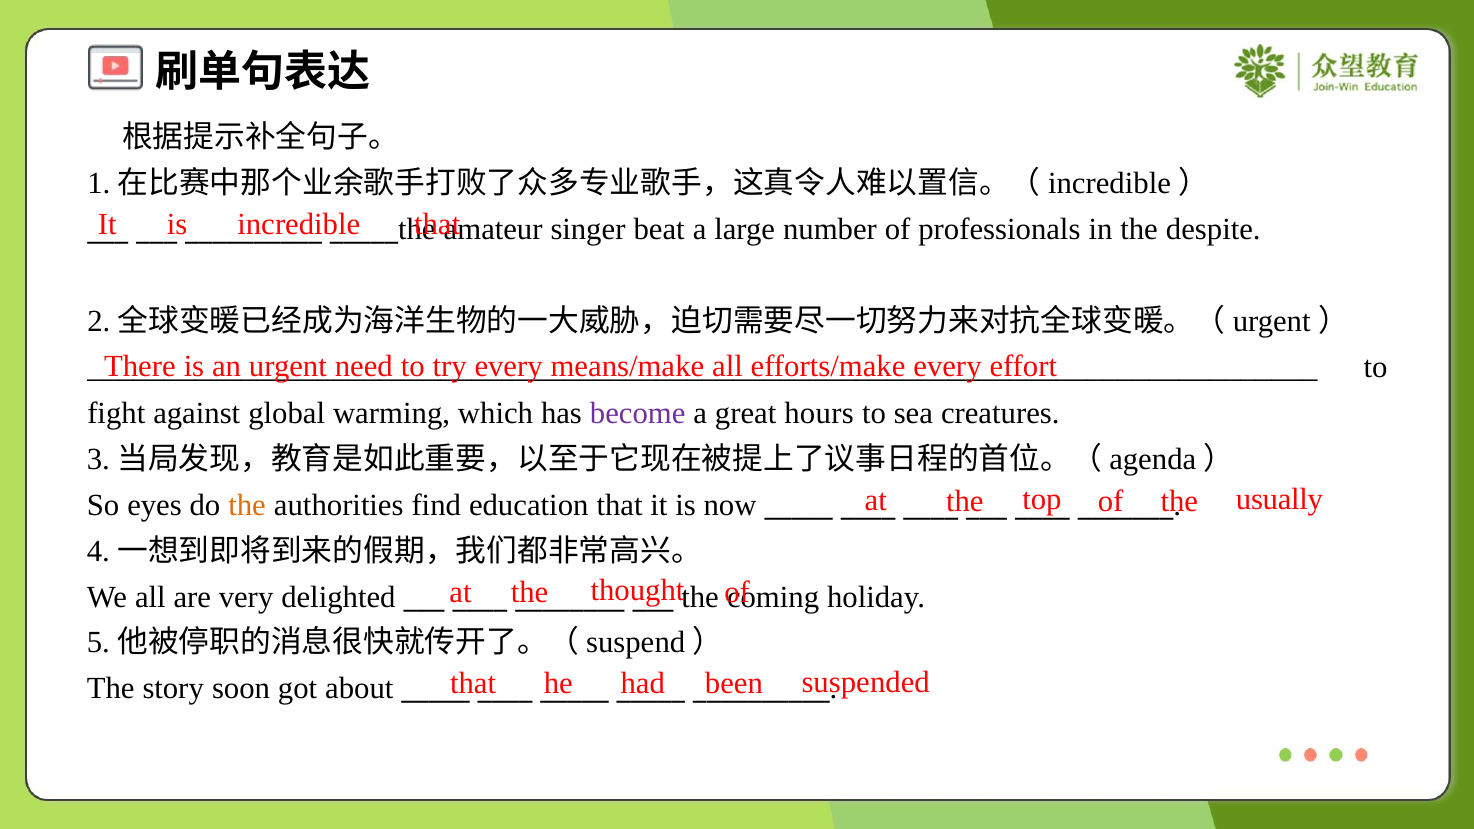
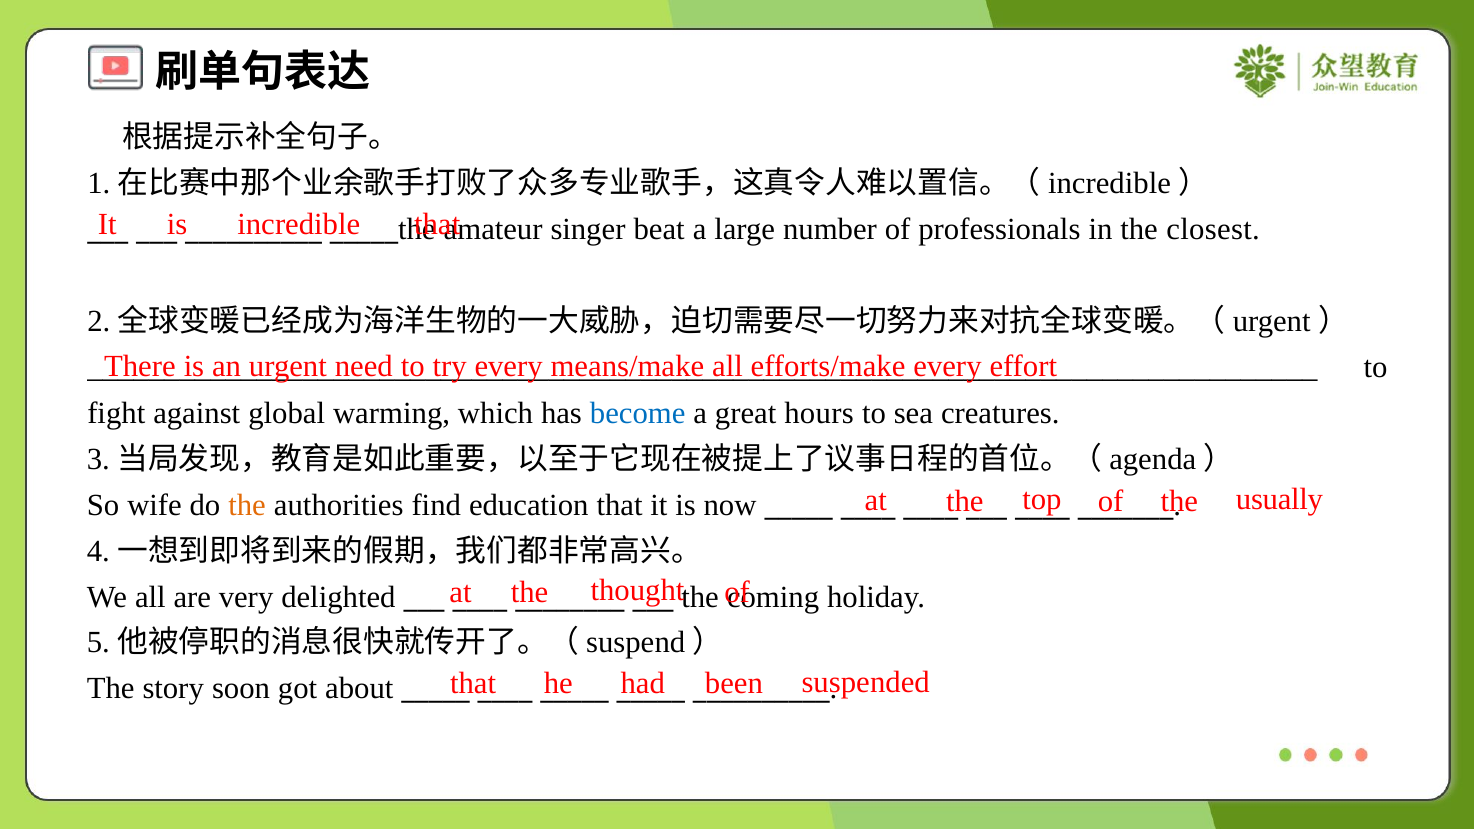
despite: despite -> closest (1213, 229)
become colour: purple -> blue (638, 413)
eyes: eyes -> wife (155, 506)
